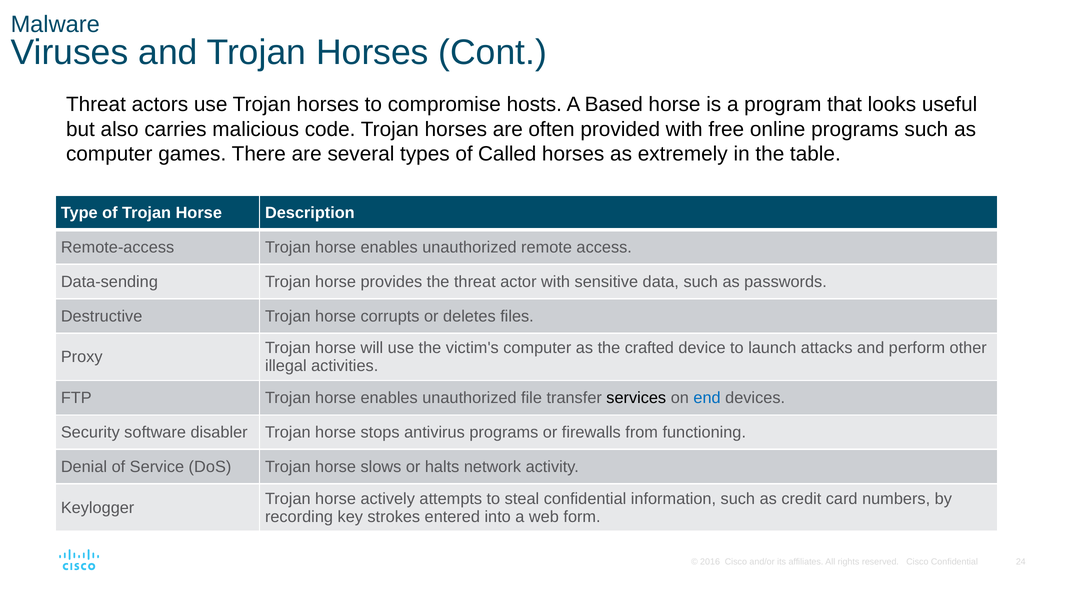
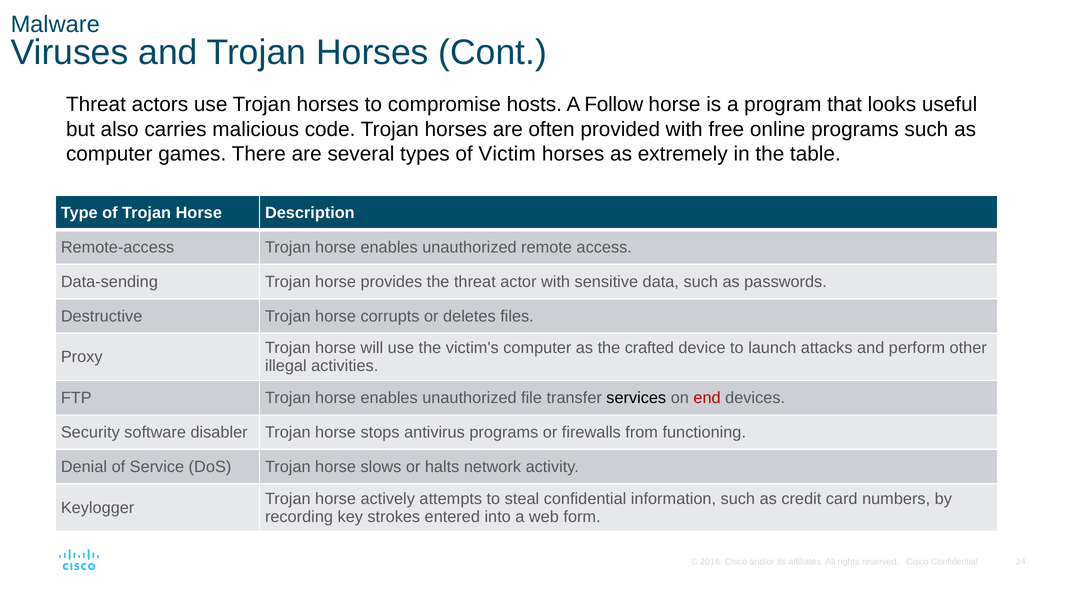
Based: Based -> Follow (614, 105)
Called: Called -> Victim (507, 154)
end colour: blue -> red (707, 398)
